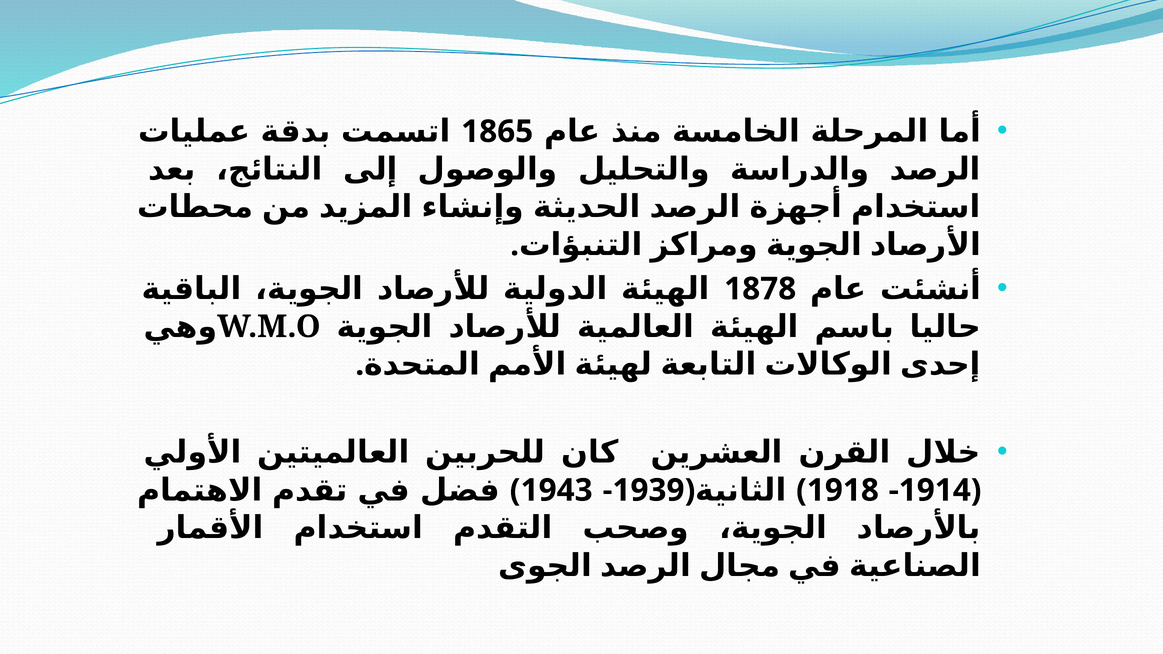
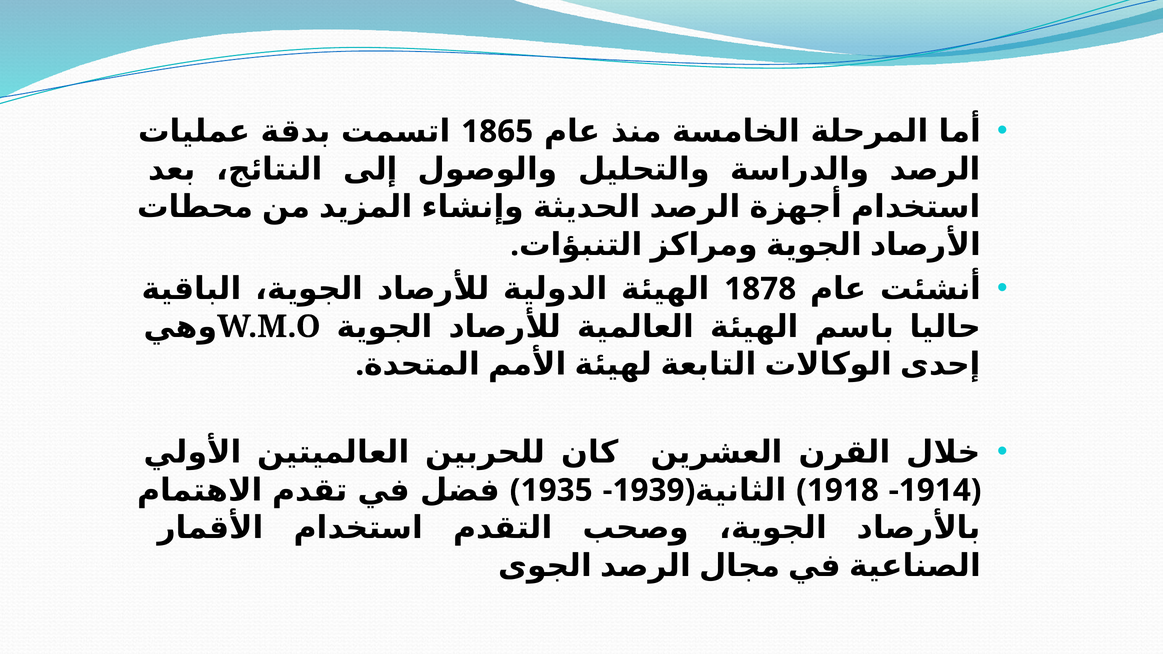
1943: 1943 -> 1935 (557, 490)
